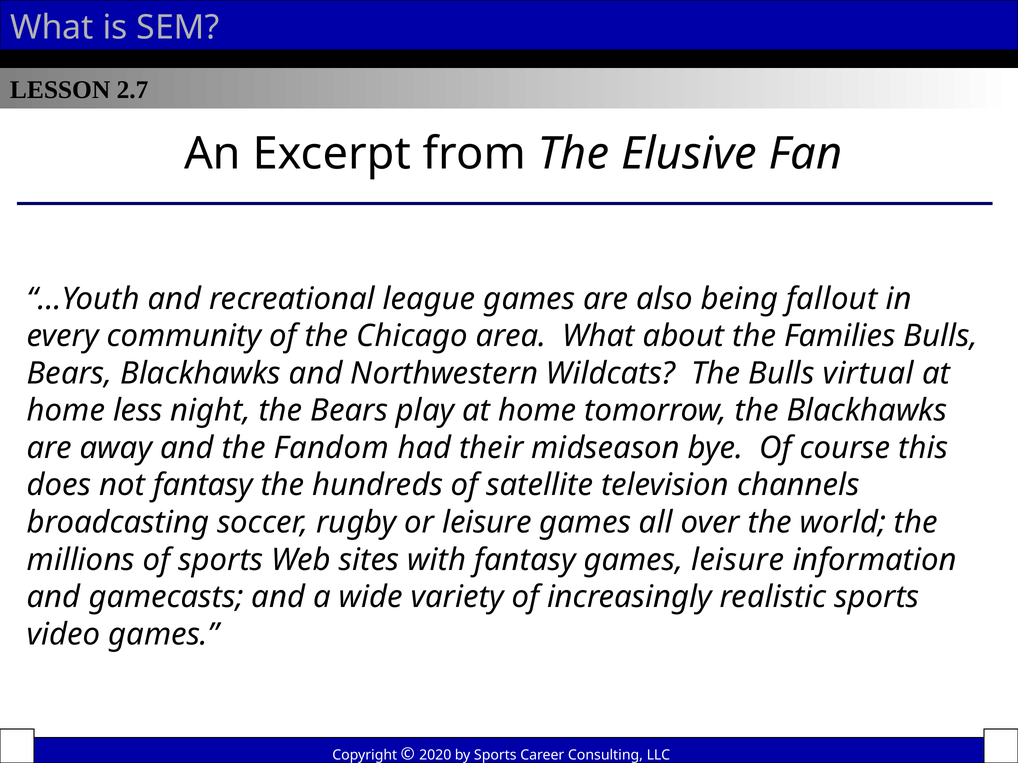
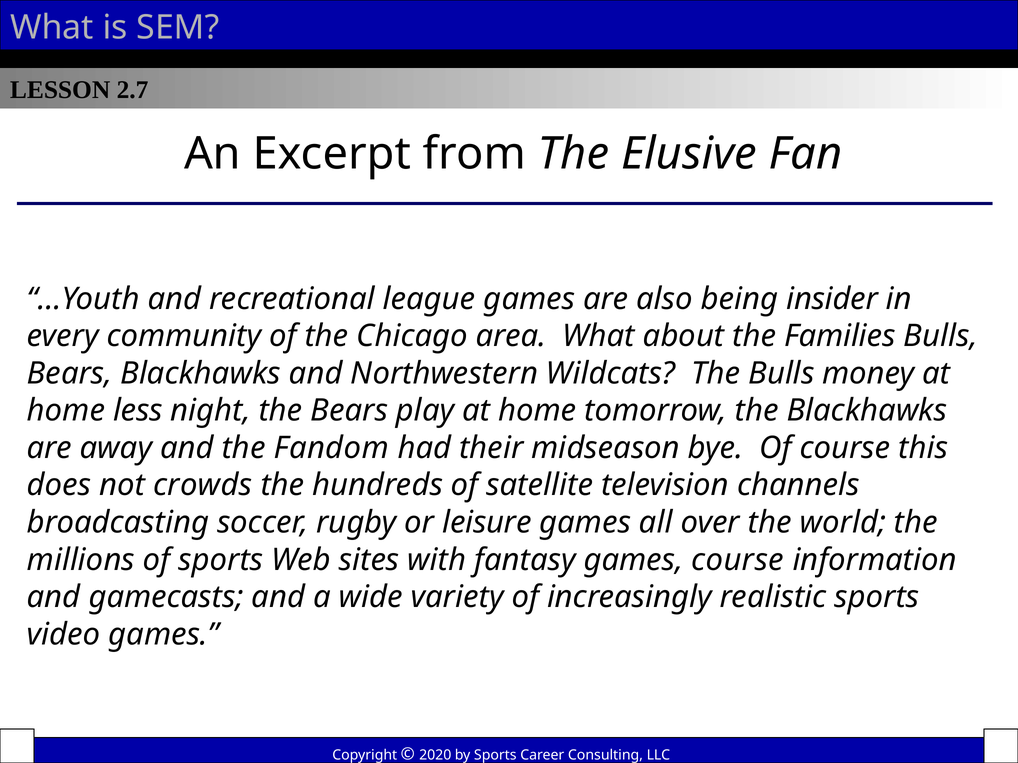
fallout: fallout -> insider (832, 299)
virtual: virtual -> money (868, 374)
not fantasy: fantasy -> crowds (203, 486)
games leisure: leisure -> course (738, 560)
